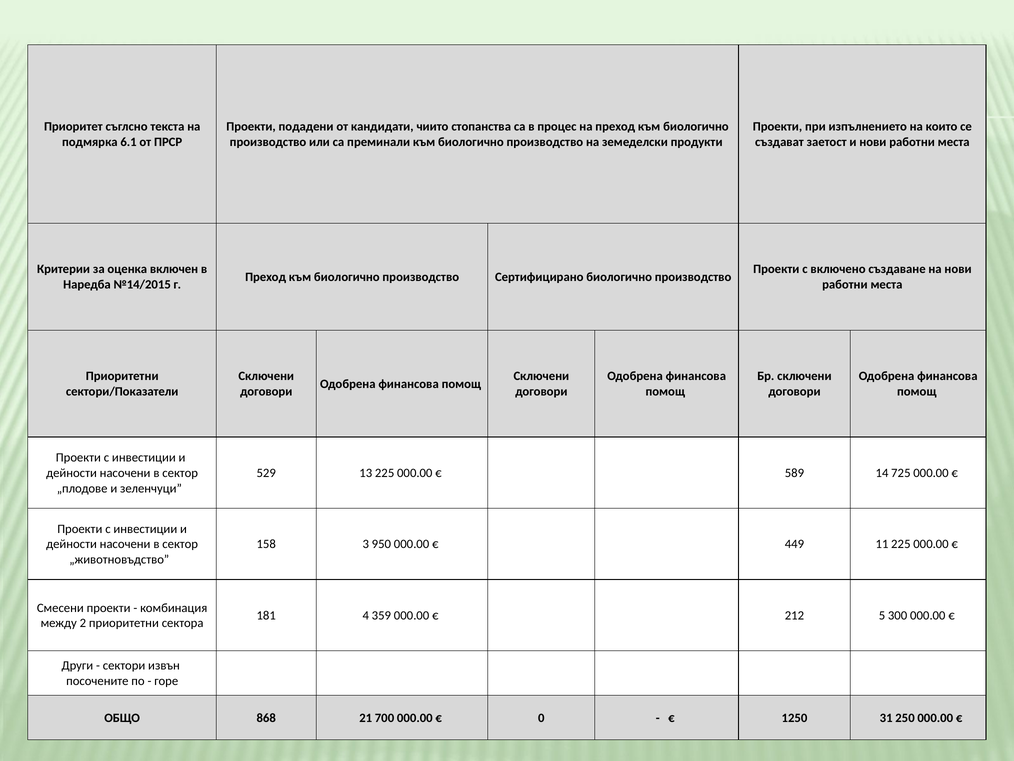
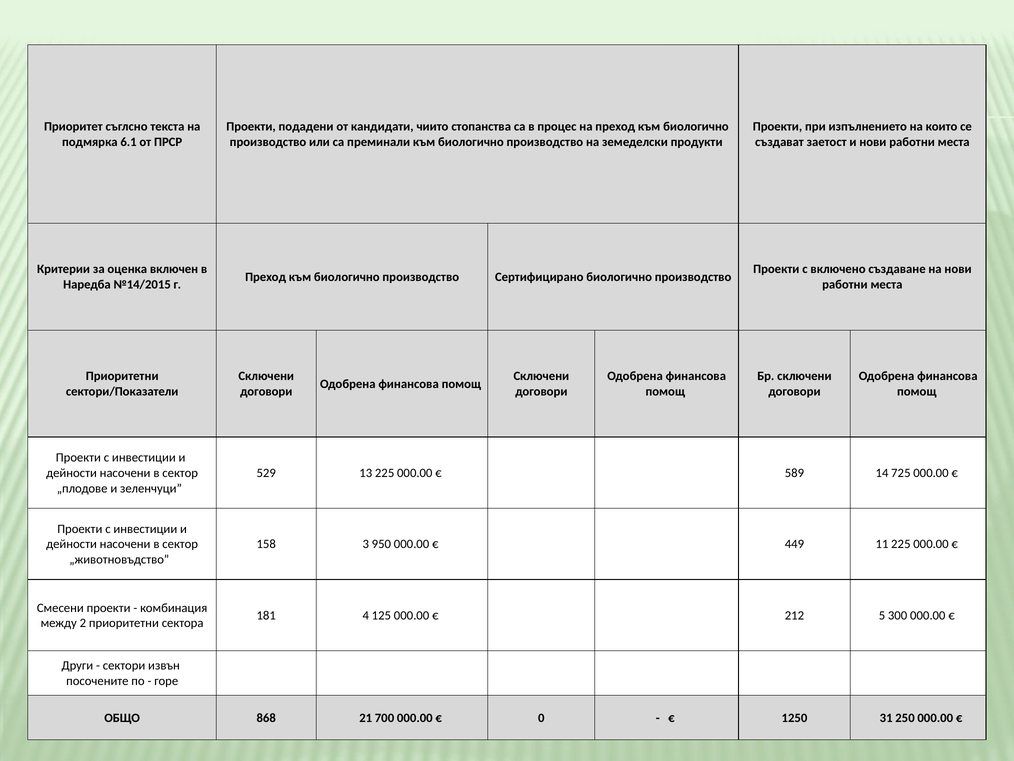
359: 359 -> 125 (381, 615)
